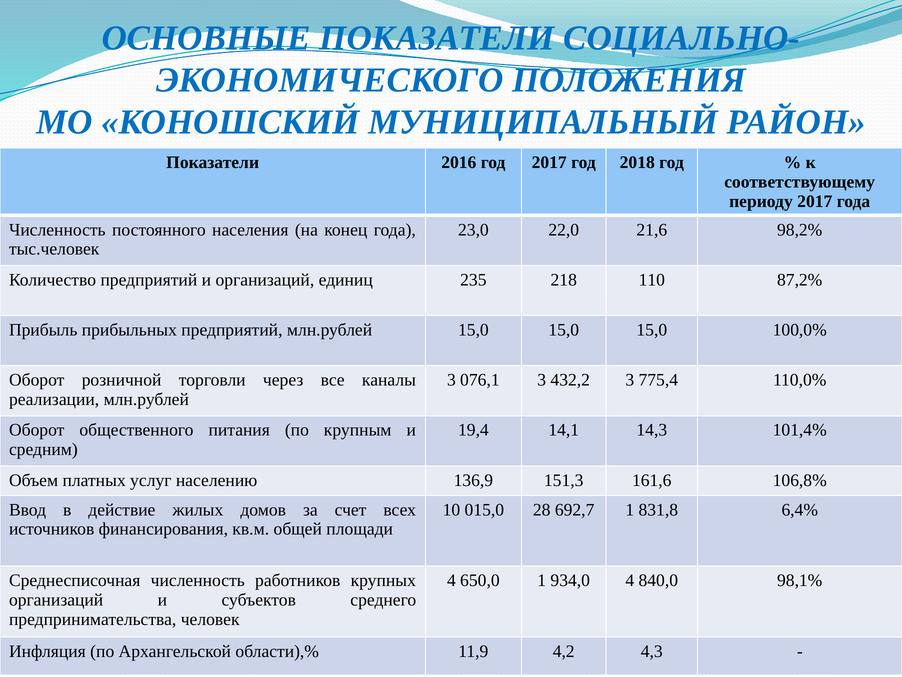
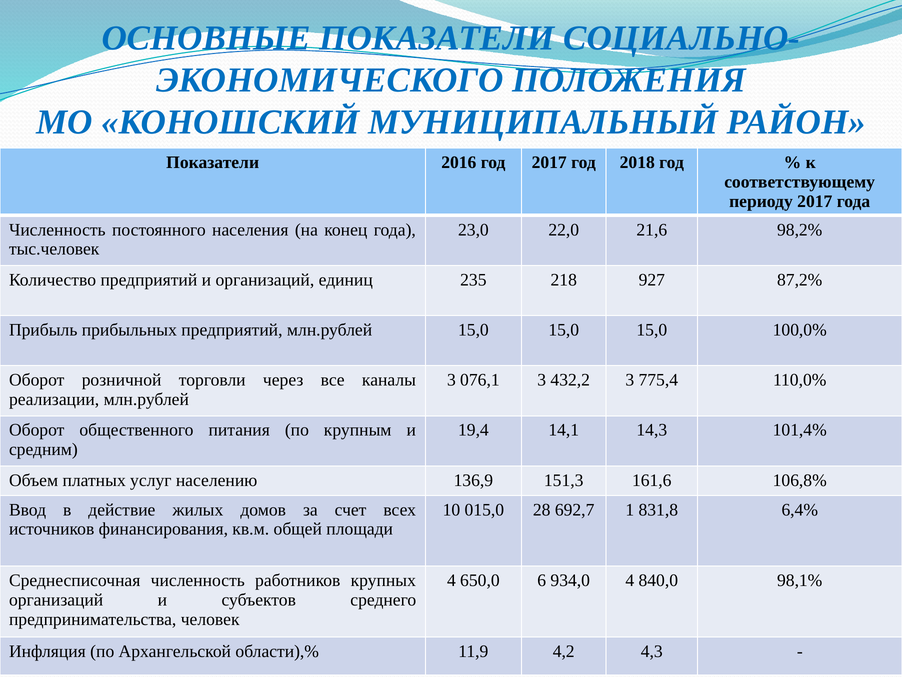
110: 110 -> 927 (652, 280)
650,0 1: 1 -> 6 (542, 580)
